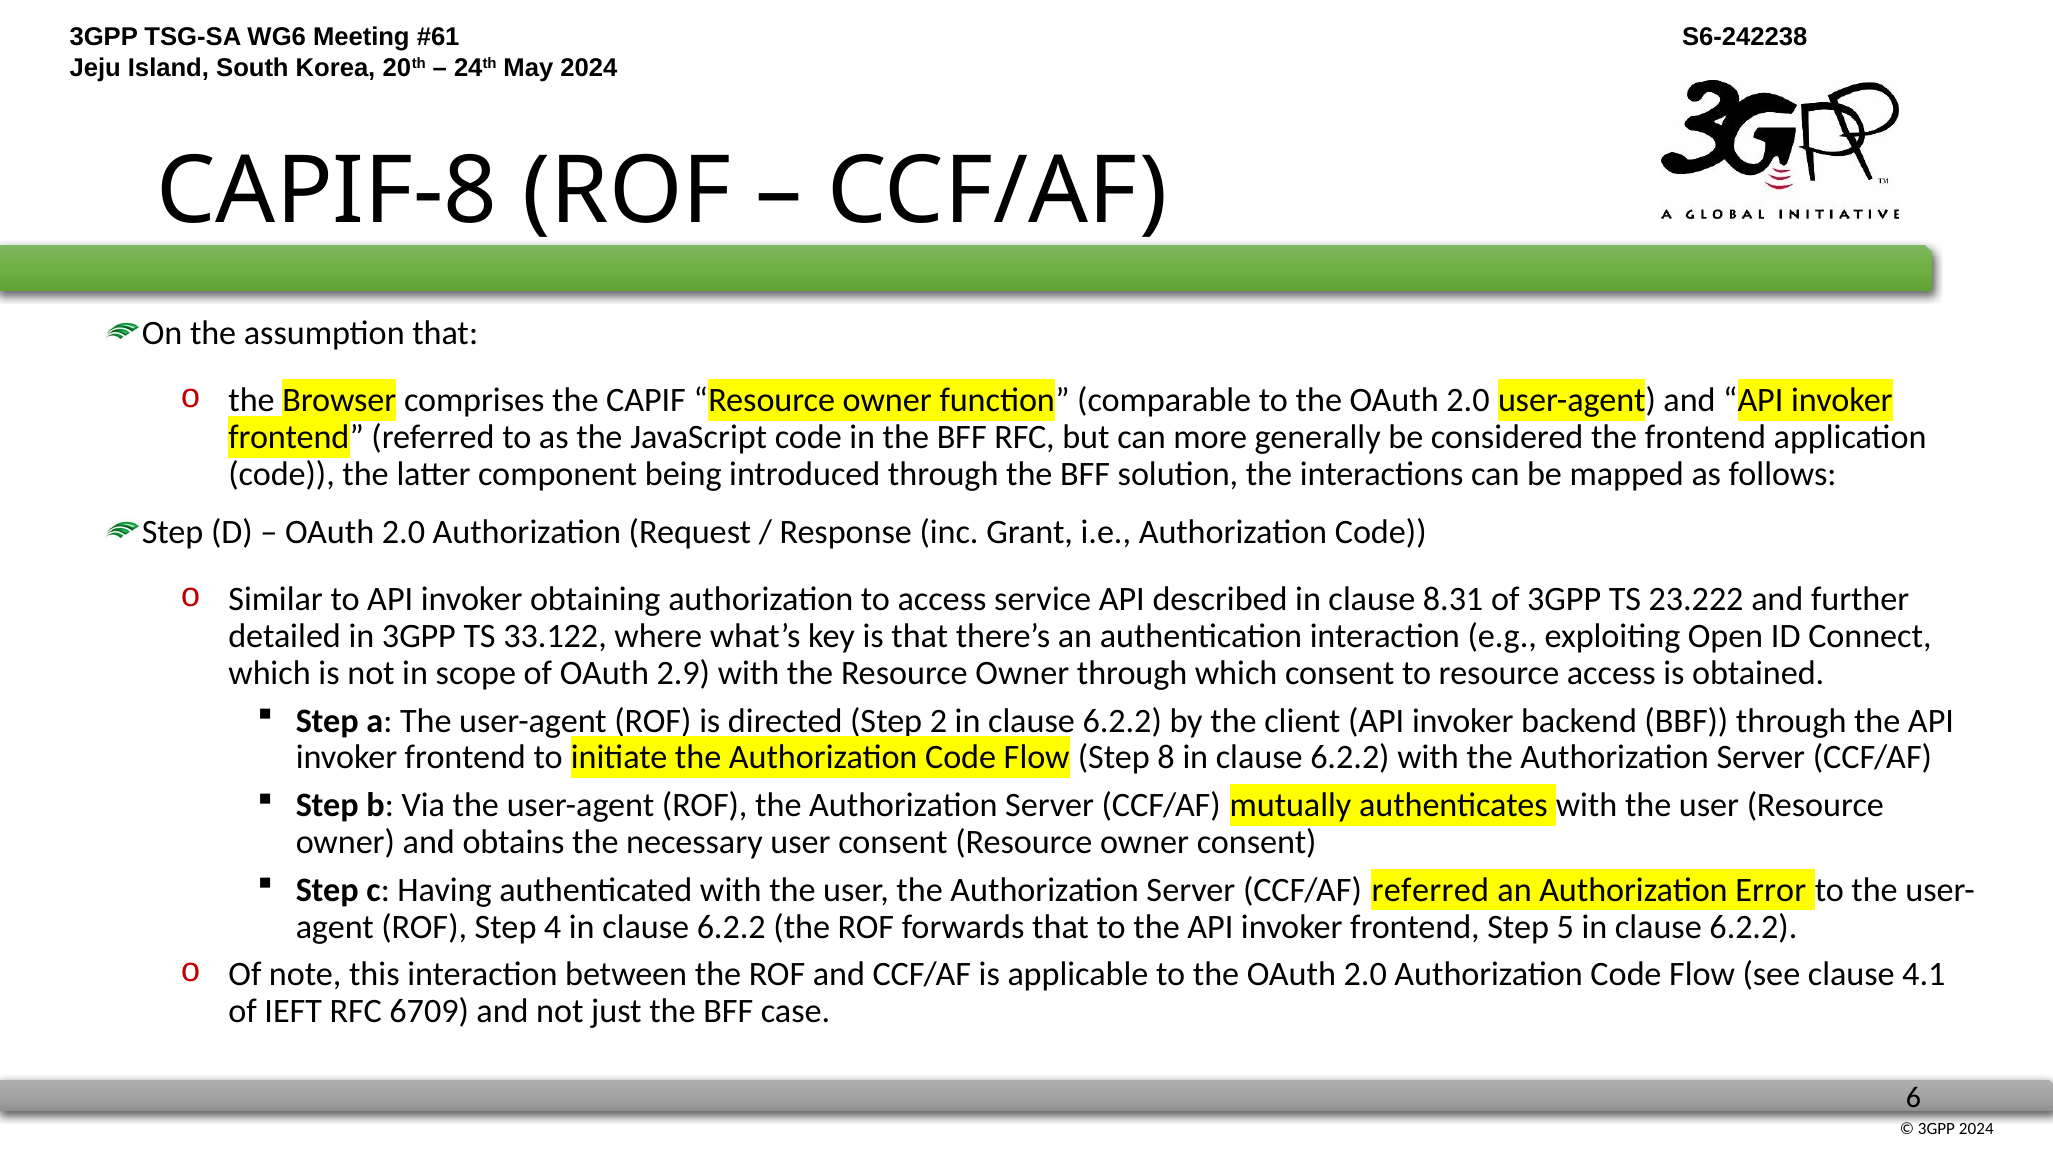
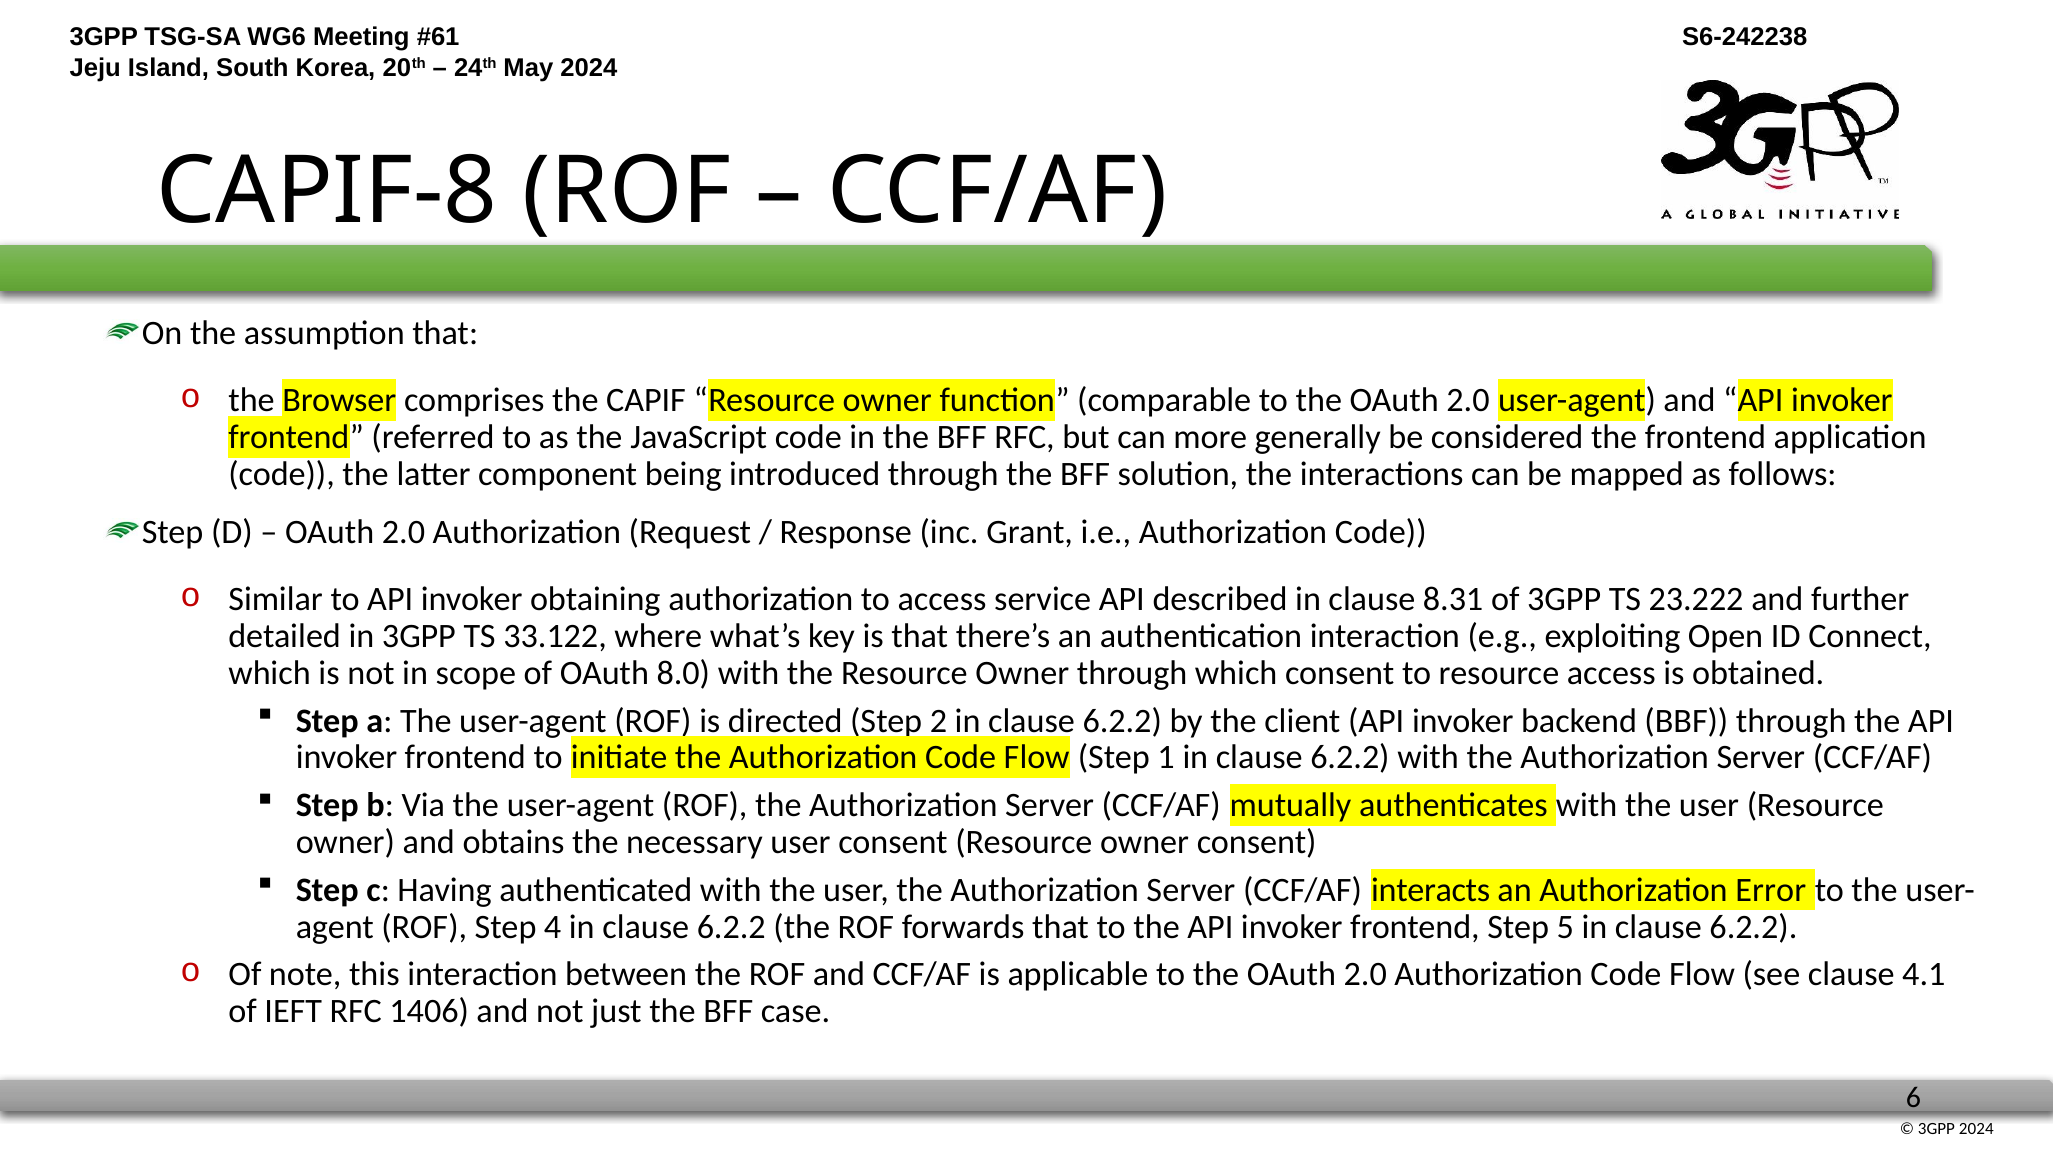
2.9: 2.9 -> 8.0 (683, 673)
8: 8 -> 1 (1166, 758)
CCF/AF referred: referred -> interacts (1431, 890)
6709: 6709 -> 1406 (429, 1011)
